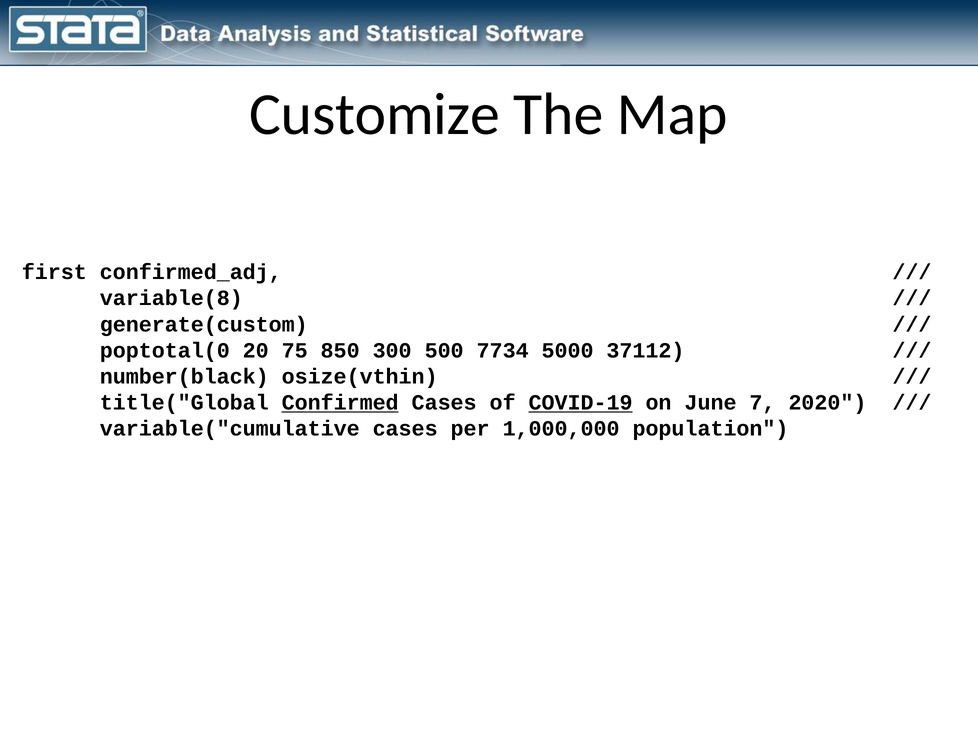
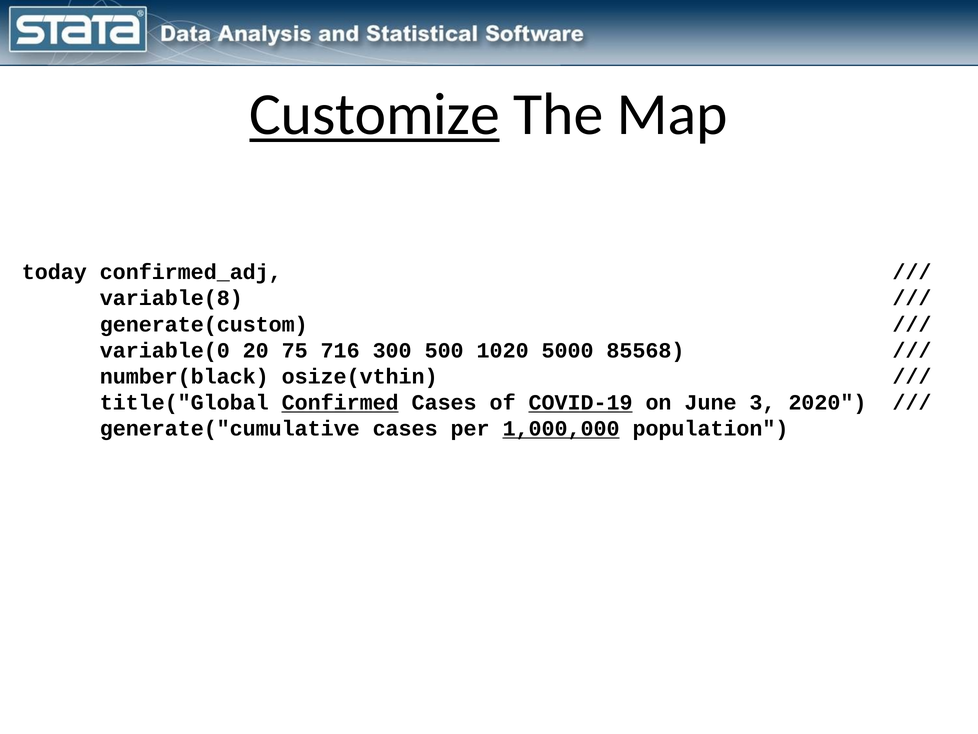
Customize underline: none -> present (375, 115)
first: first -> today (54, 272)
poptotal(0: poptotal(0 -> variable(0 (165, 350)
850: 850 -> 716 (340, 350)
7734: 7734 -> 1020 (503, 350)
37112: 37112 -> 85568 (646, 350)
7: 7 -> 3 (762, 402)
variable("cumulative: variable("cumulative -> generate("cumulative (230, 428)
1,000,000 underline: none -> present (561, 428)
